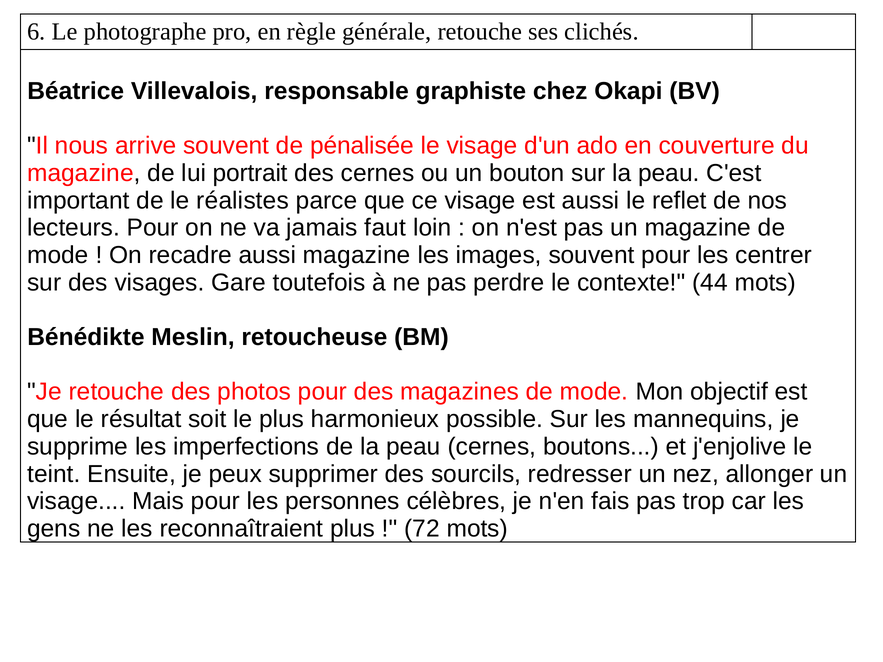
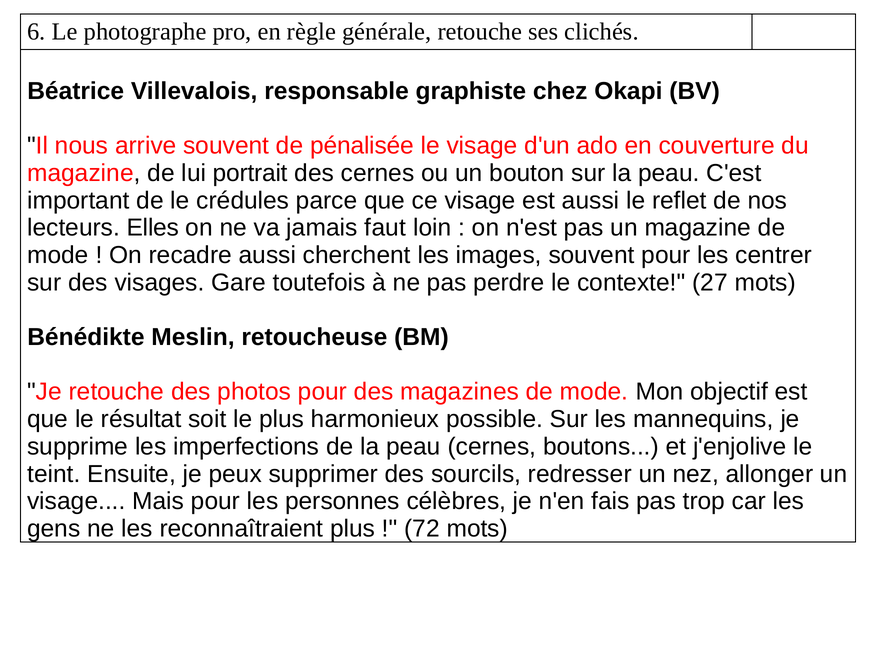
réalistes: réalistes -> crédules (243, 201)
lecteurs Pour: Pour -> Elles (153, 228)
aussi magazine: magazine -> cherchent (357, 255)
44: 44 -> 27 (710, 283)
